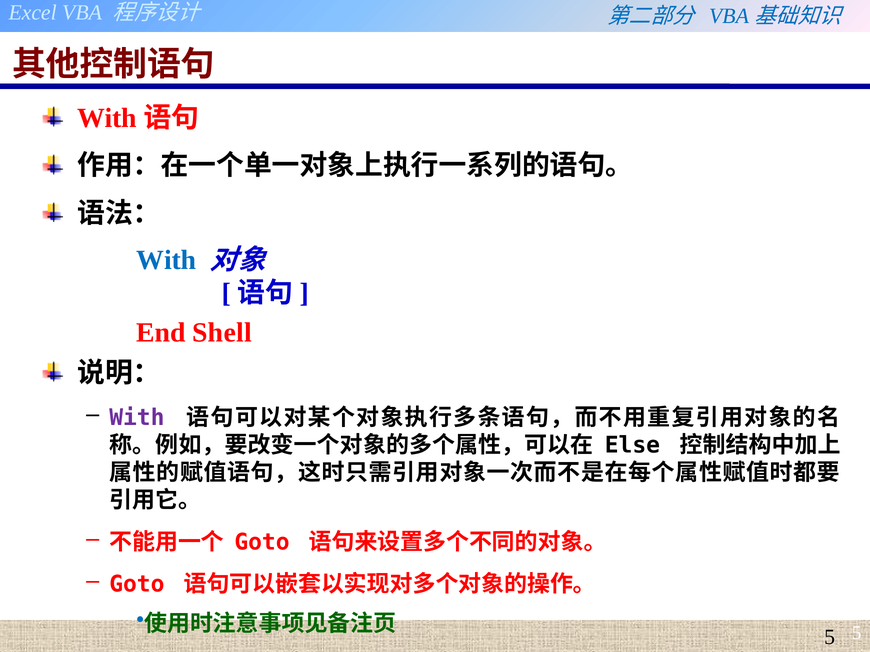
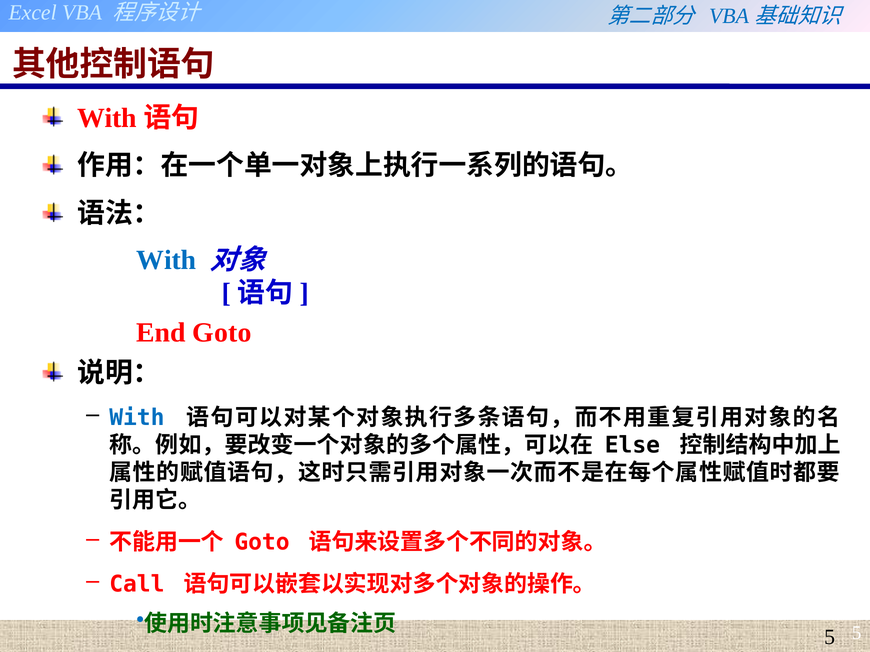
End Shell: Shell -> Goto (222, 333)
With colour: purple -> blue (137, 418)
Goto: Goto -> Call (137, 585)
